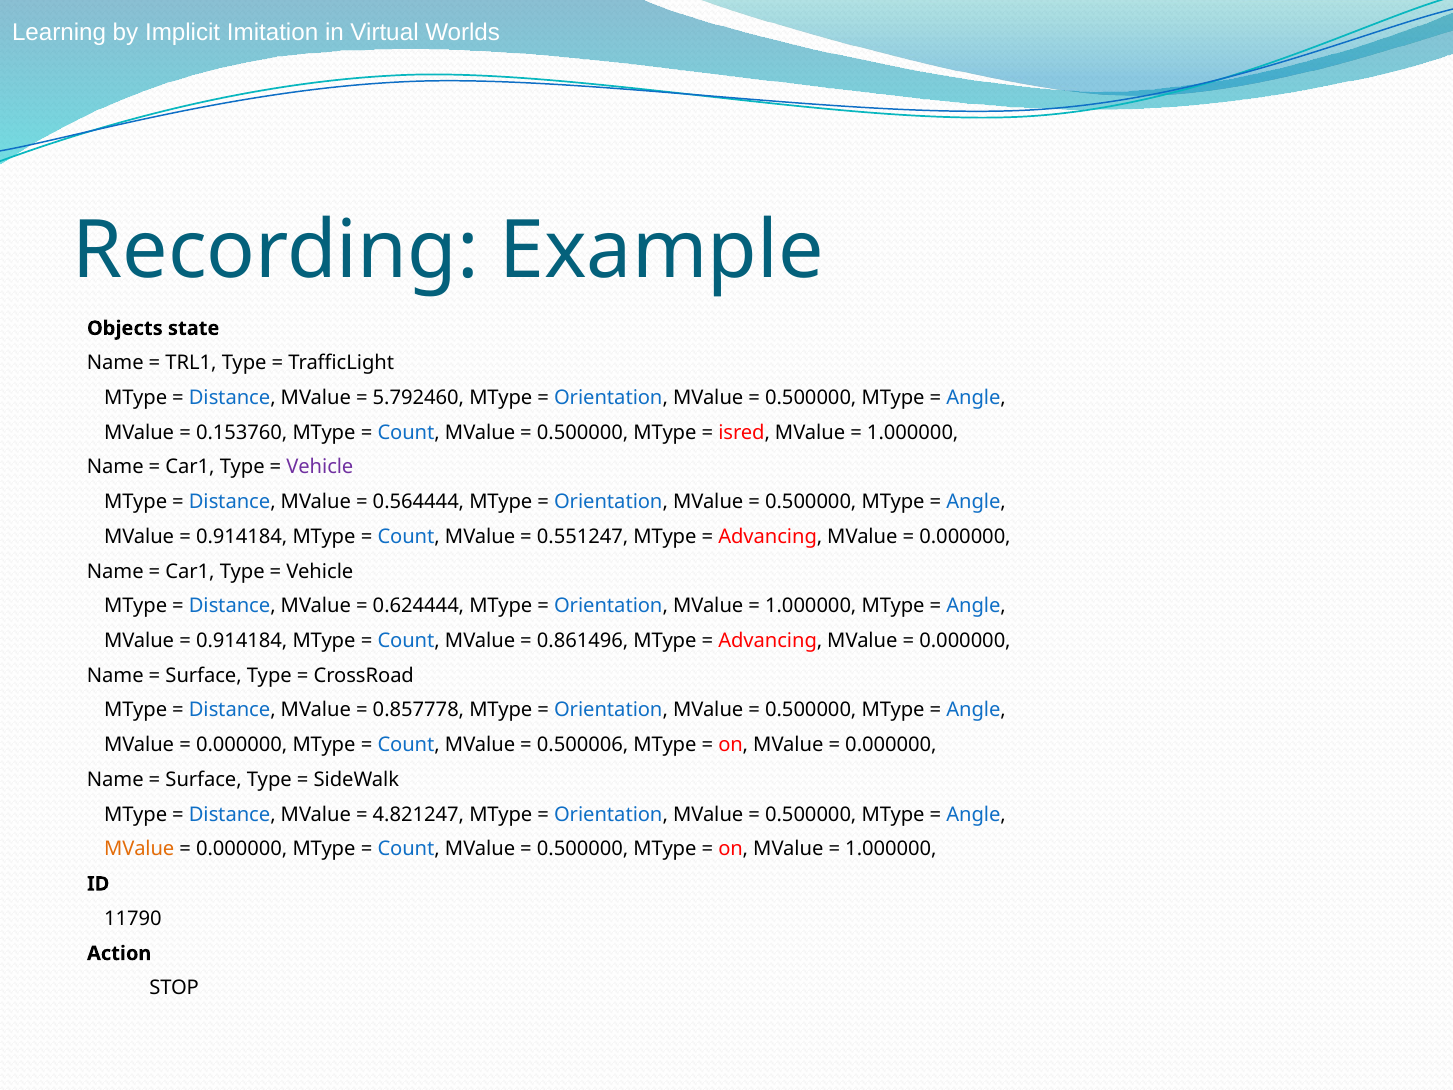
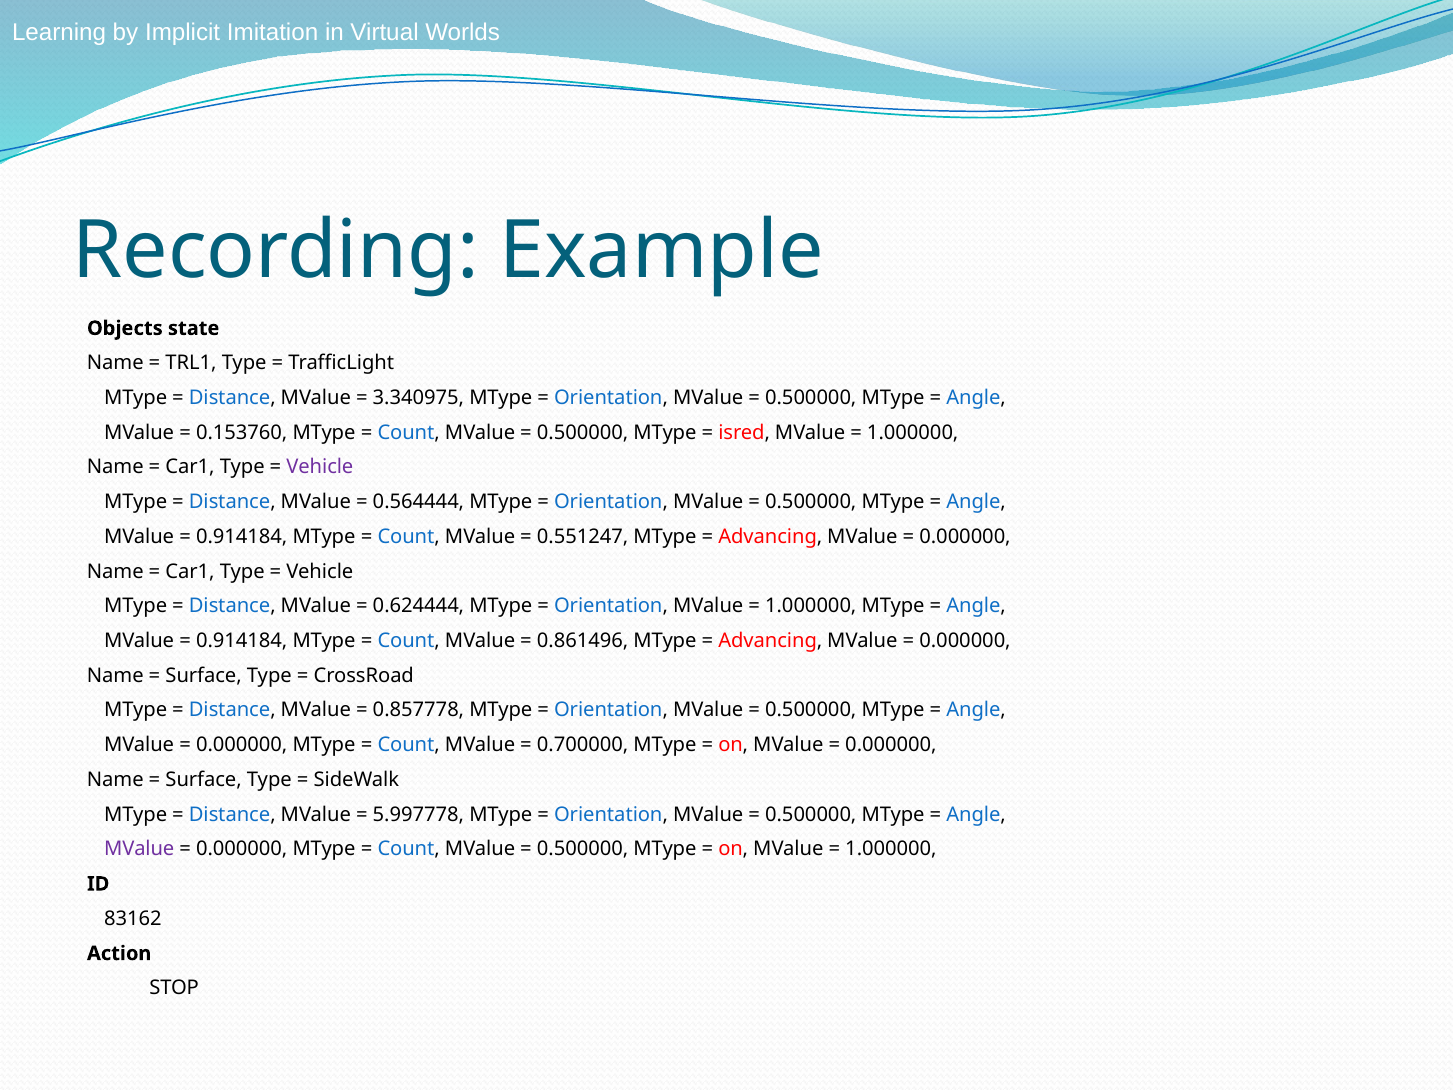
5.792460: 5.792460 -> 3.340975 (418, 398)
0.500006: 0.500006 -> 0.700000 (583, 745)
4.821247: 4.821247 -> 5.997778 (418, 814)
MValue colour: orange -> purple (139, 849)
11790: 11790 -> 83162 (133, 919)
